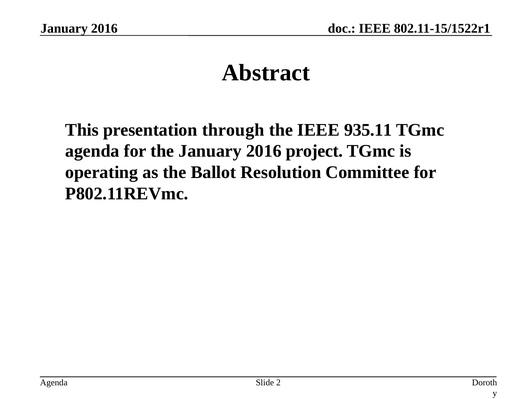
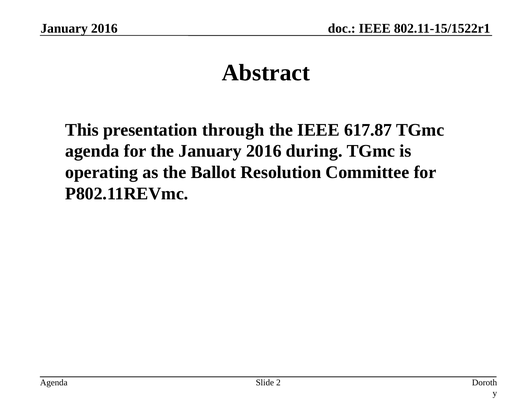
935.11: 935.11 -> 617.87 (368, 130)
project: project -> during (314, 151)
